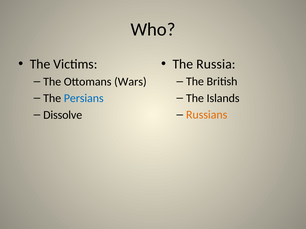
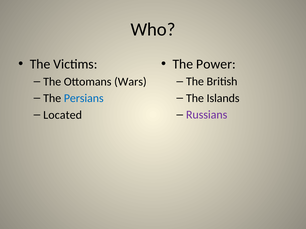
Russia: Russia -> Power (216, 64)
Russians colour: orange -> purple (207, 115)
Dissolve: Dissolve -> Located (63, 115)
